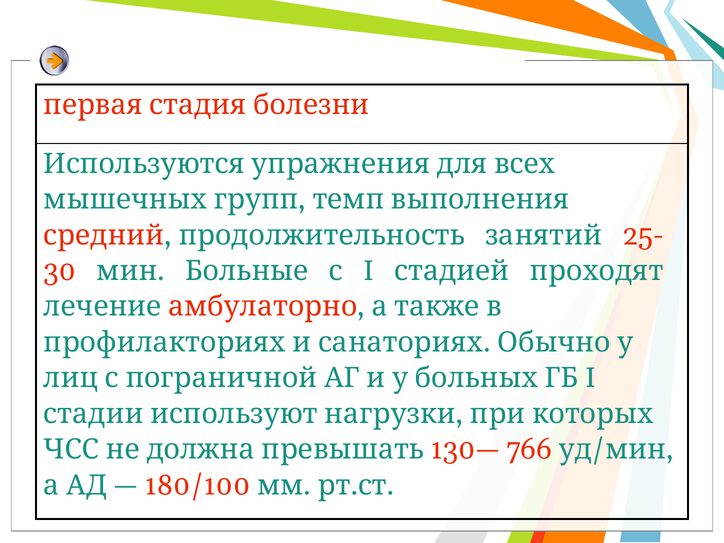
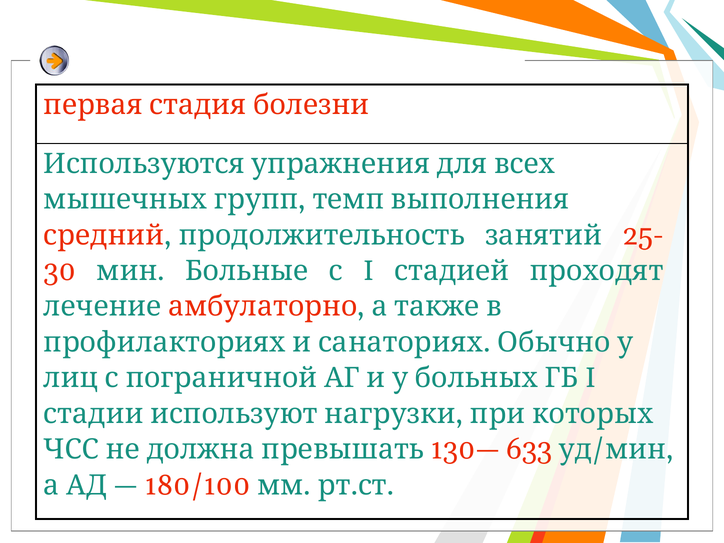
766: 766 -> 633 (529, 450)
